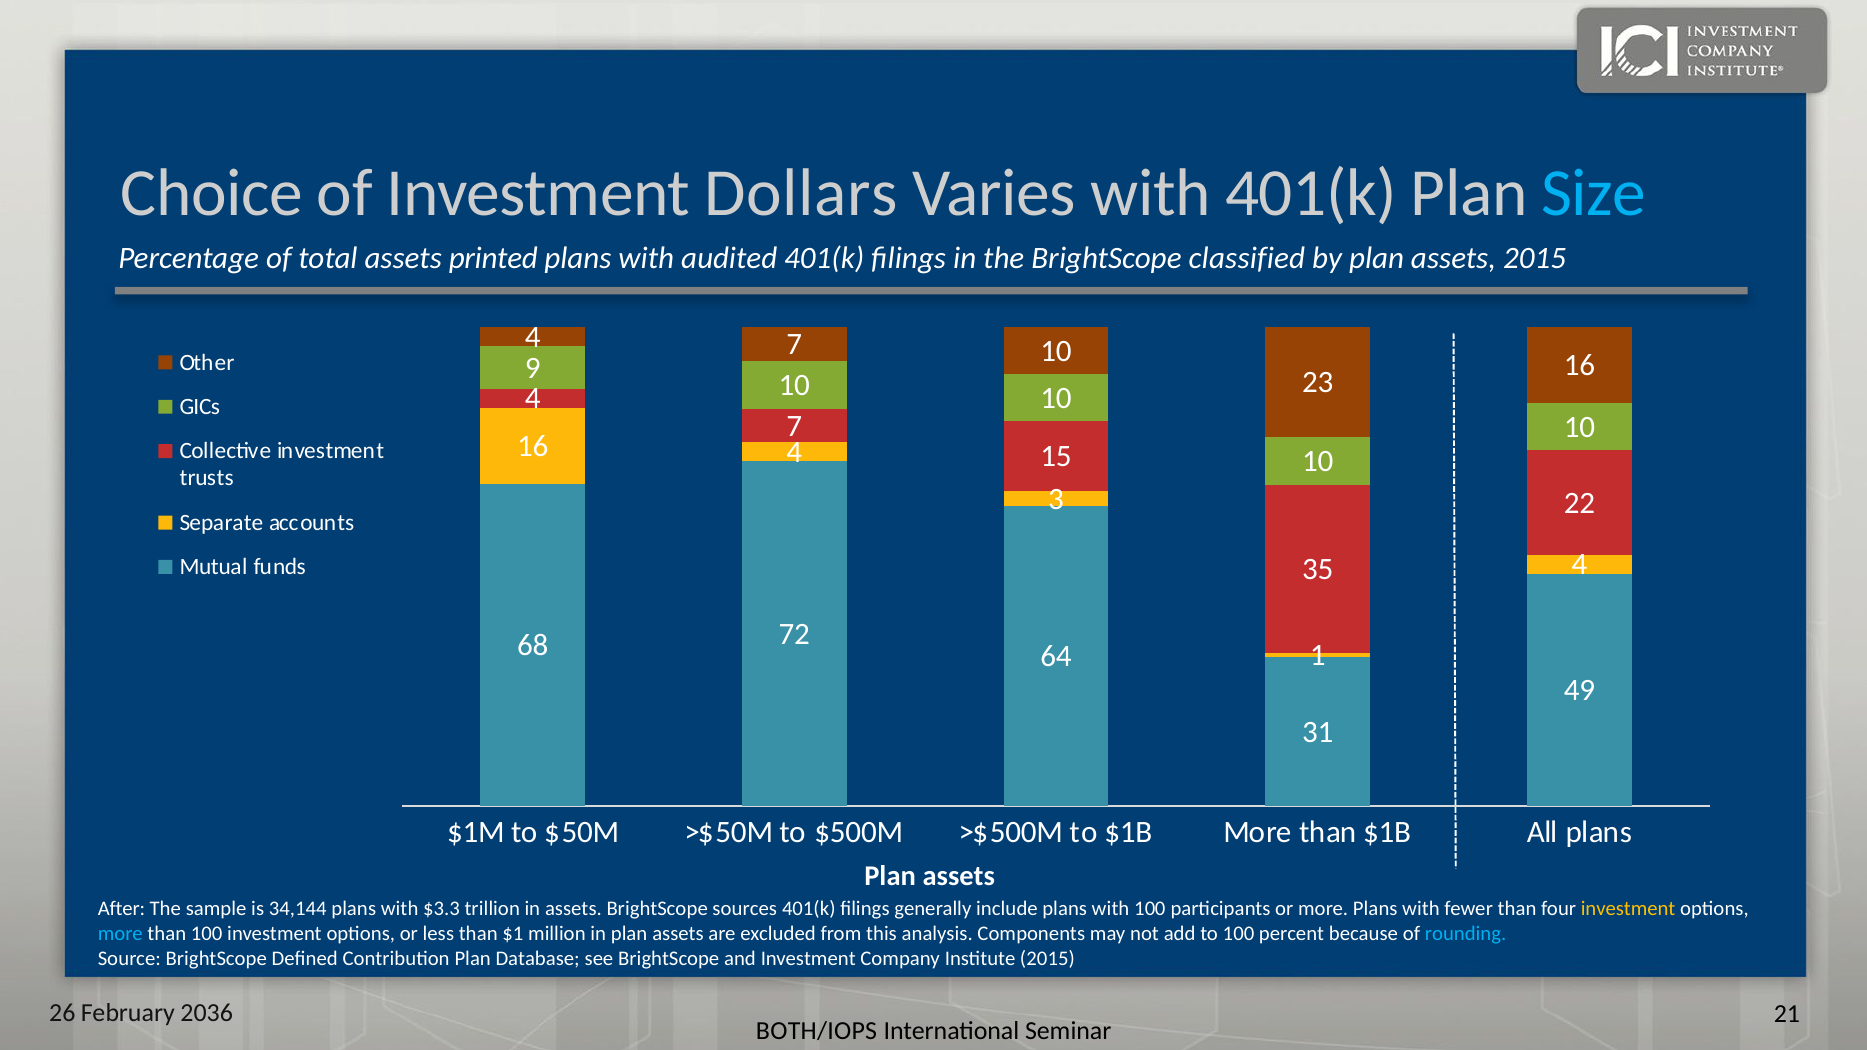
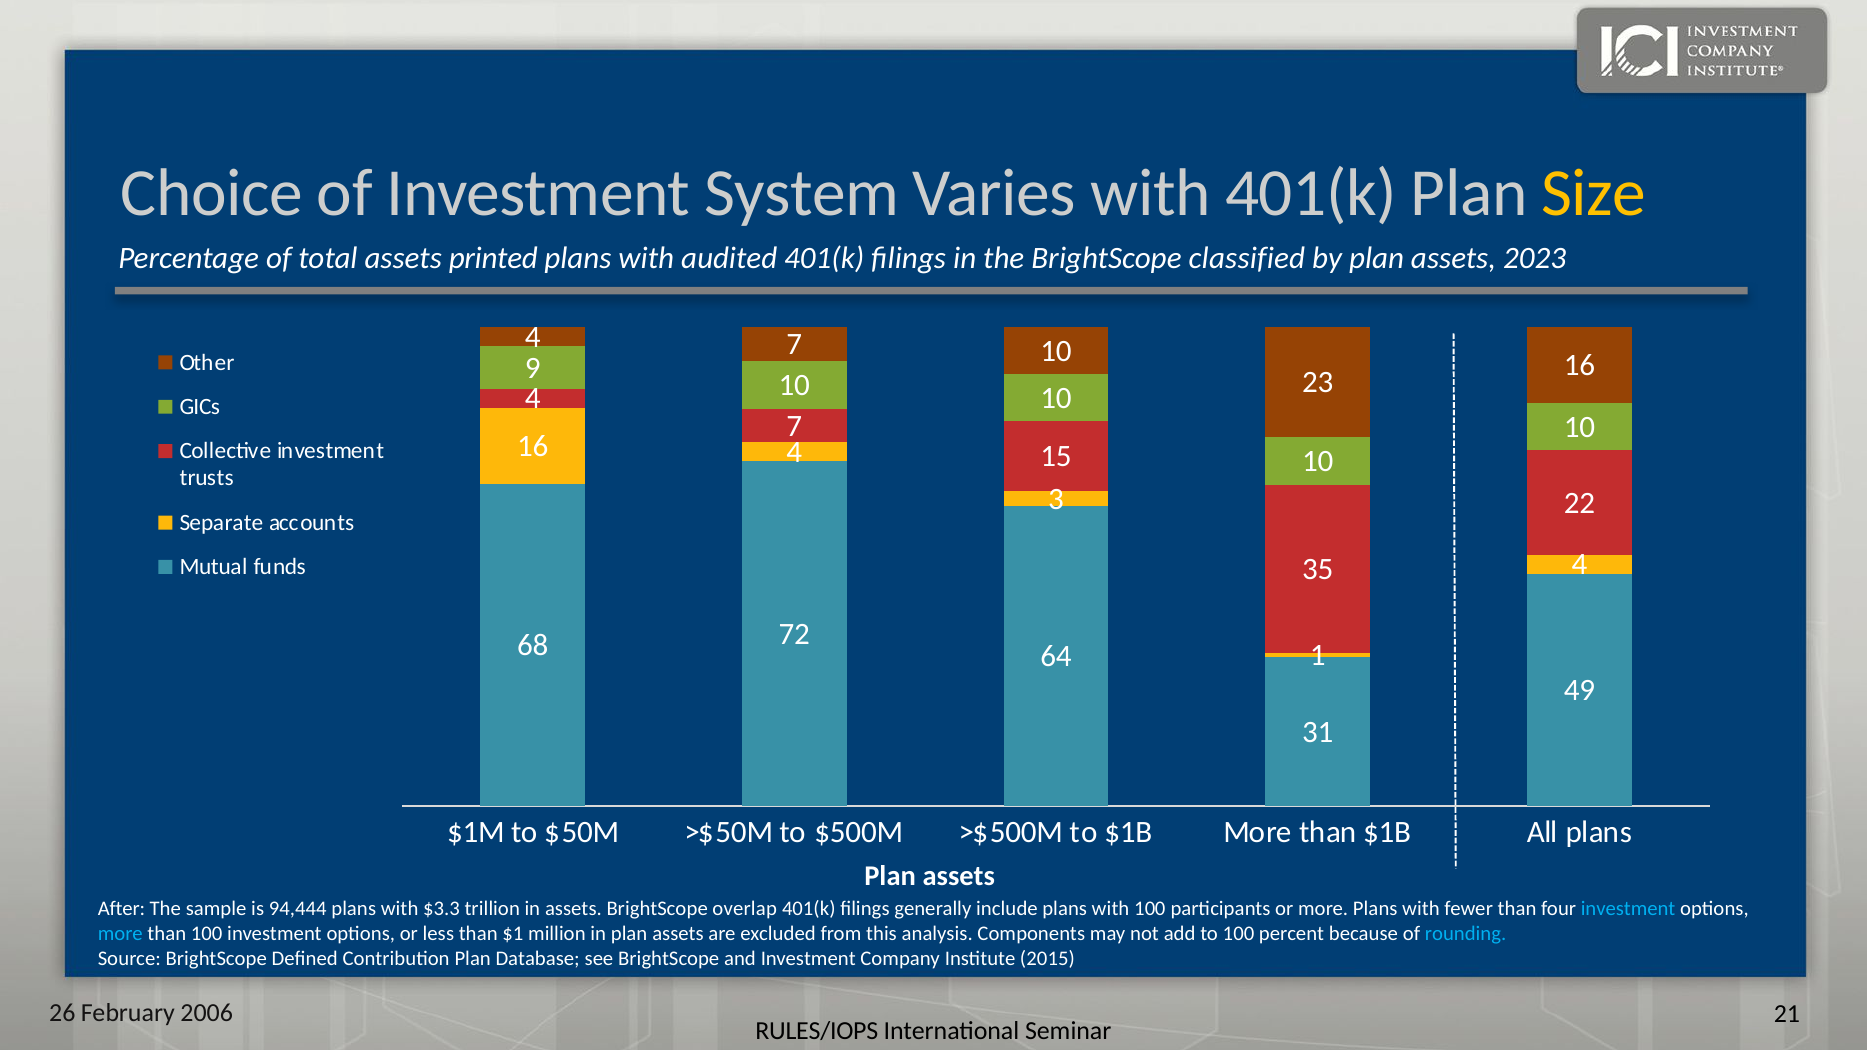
Dollars: Dollars -> System (802, 193)
Size colour: light blue -> yellow (1594, 193)
assets 2015: 2015 -> 2023 (1535, 259)
34,144: 34,144 -> 94,444 (298, 909)
sources: sources -> overlap (745, 909)
investment colour: yellow -> light blue (1628, 909)
2036: 2036 -> 2006 (207, 1013)
BOTH/IOPS: BOTH/IOPS -> RULES/IOPS (817, 1031)
